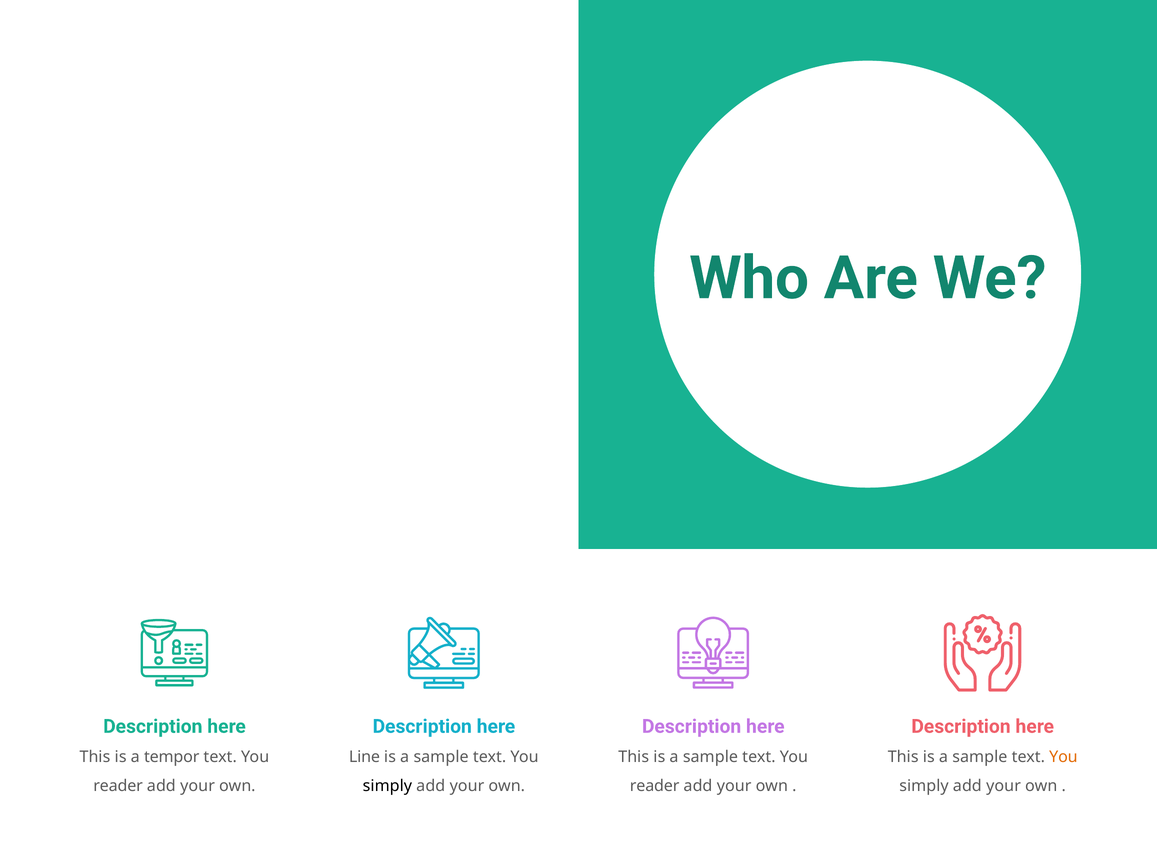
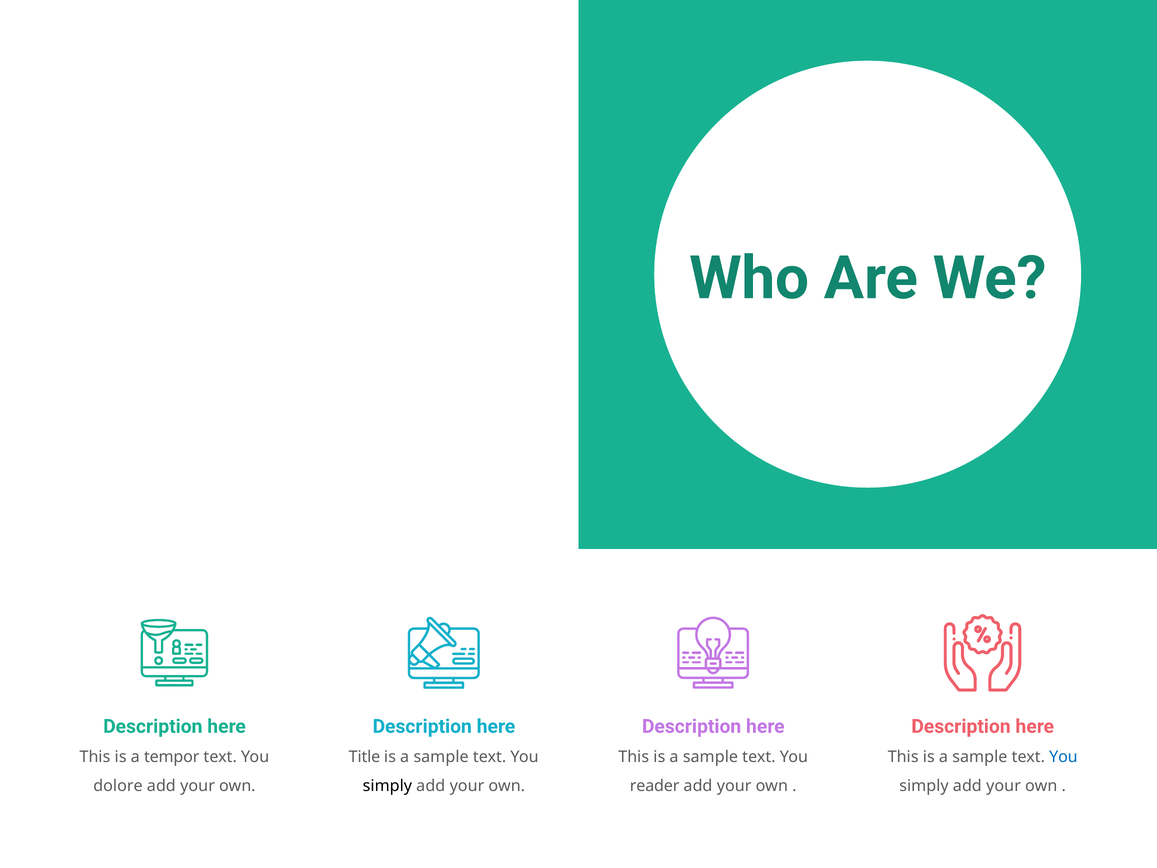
Line: Line -> Title (364, 757)
You colour: orange -> blue (1063, 757)
reader: reader -> dolore (118, 786)
